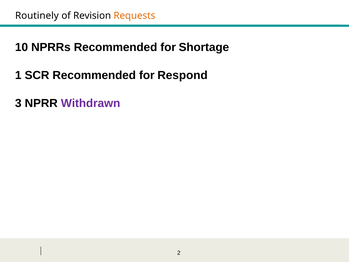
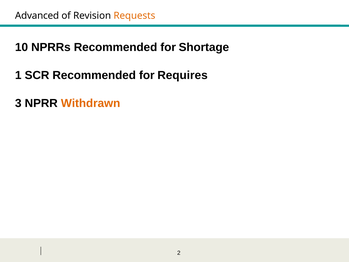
Routinely: Routinely -> Advanced (37, 16)
Respond: Respond -> Requires (183, 75)
Withdrawn colour: purple -> orange (91, 103)
